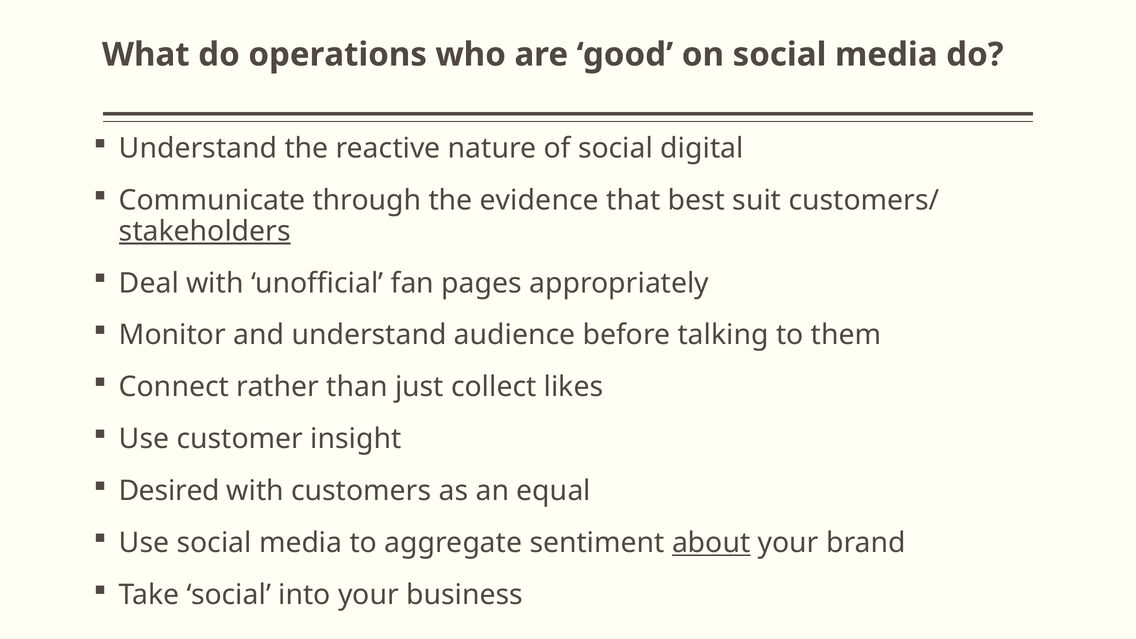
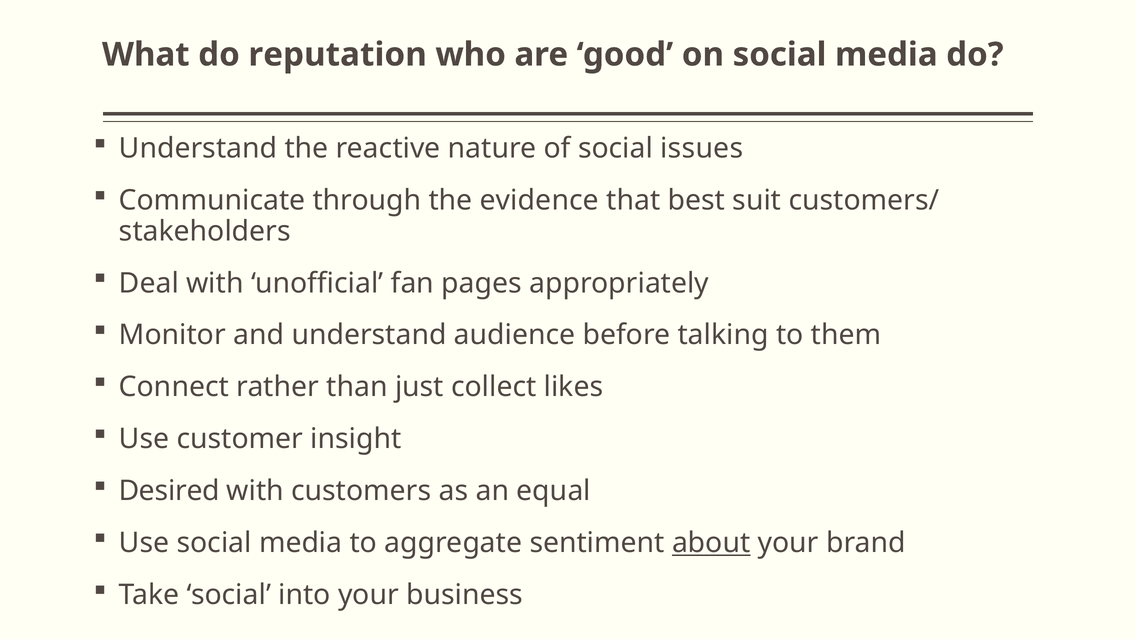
operations: operations -> reputation (338, 55)
digital: digital -> issues (702, 149)
stakeholders underline: present -> none (205, 231)
